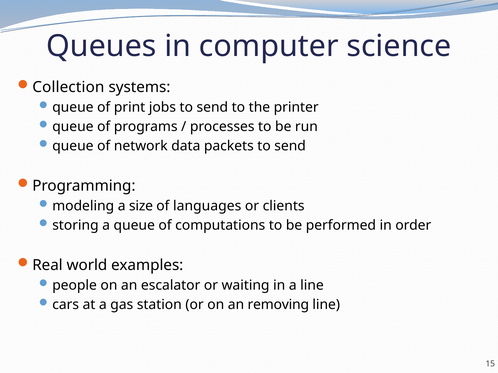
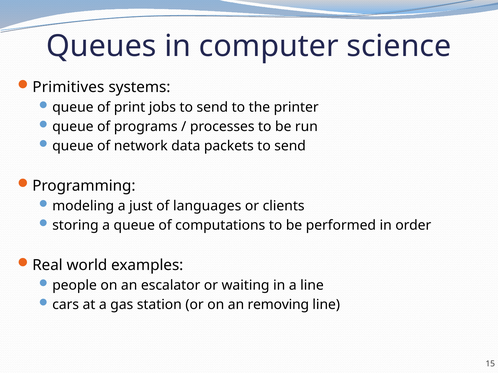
Collection: Collection -> Primitives (68, 87)
size: size -> just (141, 206)
